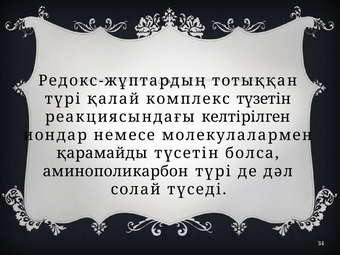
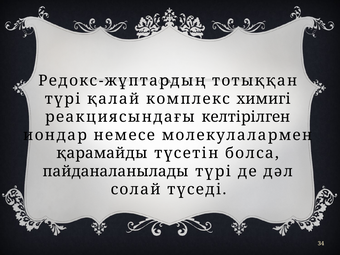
түзетін: түзетін -> химигі (264, 99)
аминополикарбон: аминополикарбон -> пайданаланылады (116, 171)
